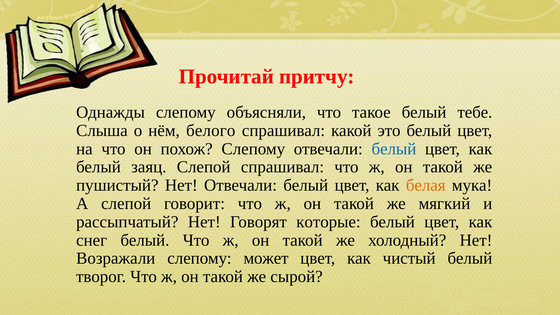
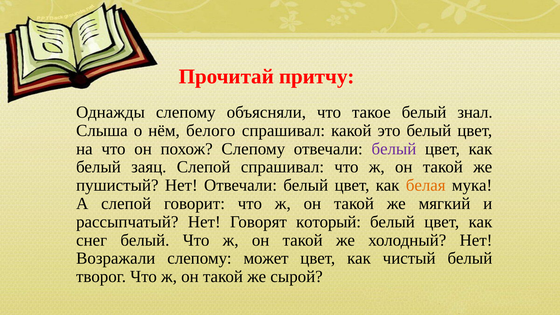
тебе: тебе -> знал (475, 112)
белый colour: blue -> purple (394, 149)
которые: которые -> который (329, 222)
